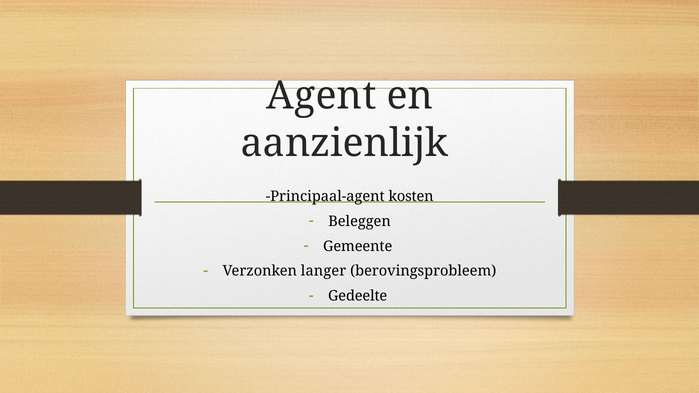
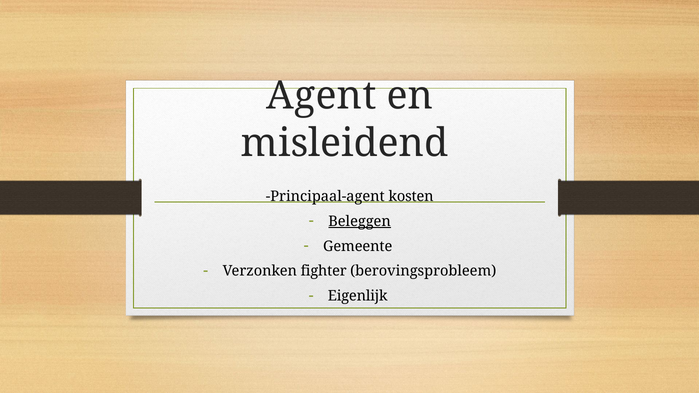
aanzienlijk: aanzienlijk -> misleidend (345, 143)
Beleggen underline: none -> present (360, 221)
langer: langer -> fighter (324, 271)
Gedeelte: Gedeelte -> Eigenlijk (358, 296)
